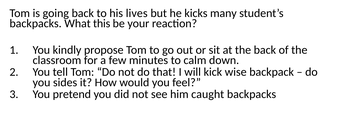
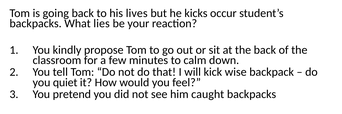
many: many -> occur (223, 13)
this: this -> lies (102, 23)
sides: sides -> quiet (65, 82)
